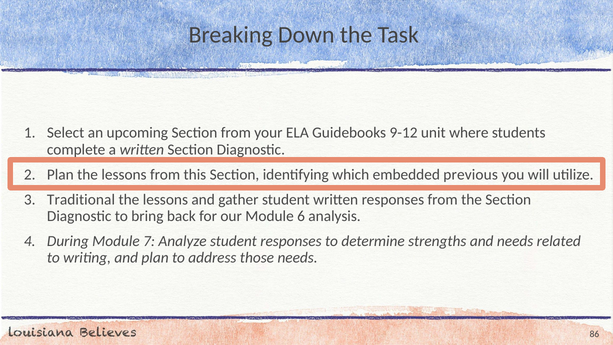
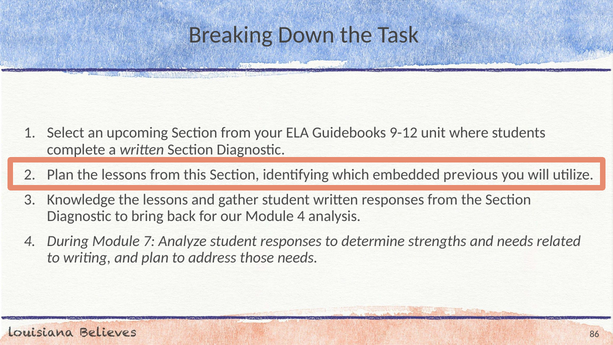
Traditional: Traditional -> Knowledge (81, 200)
Module 6: 6 -> 4 (301, 216)
